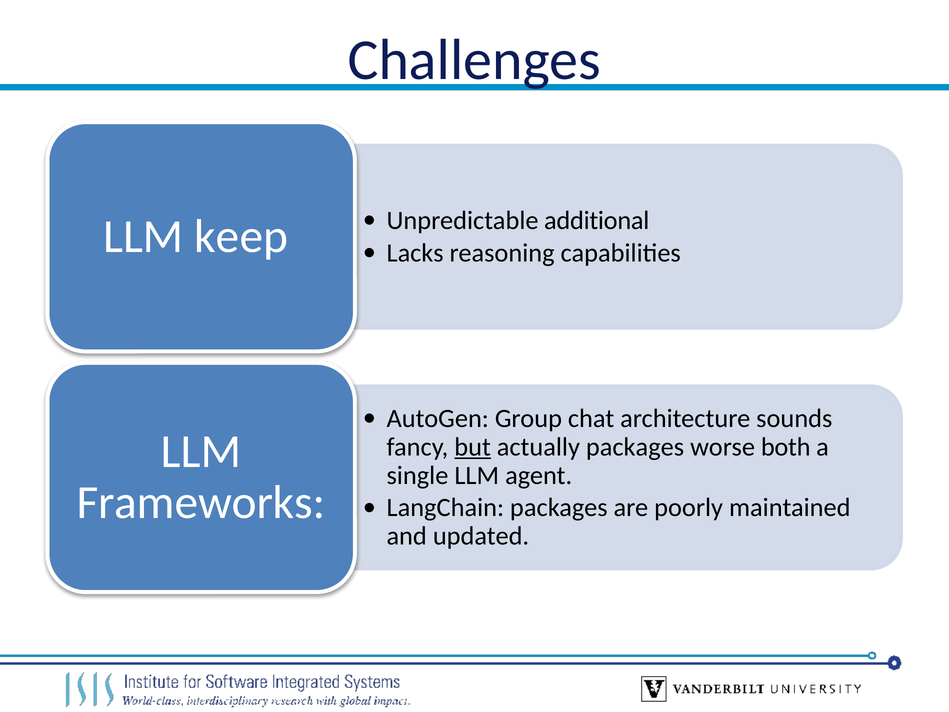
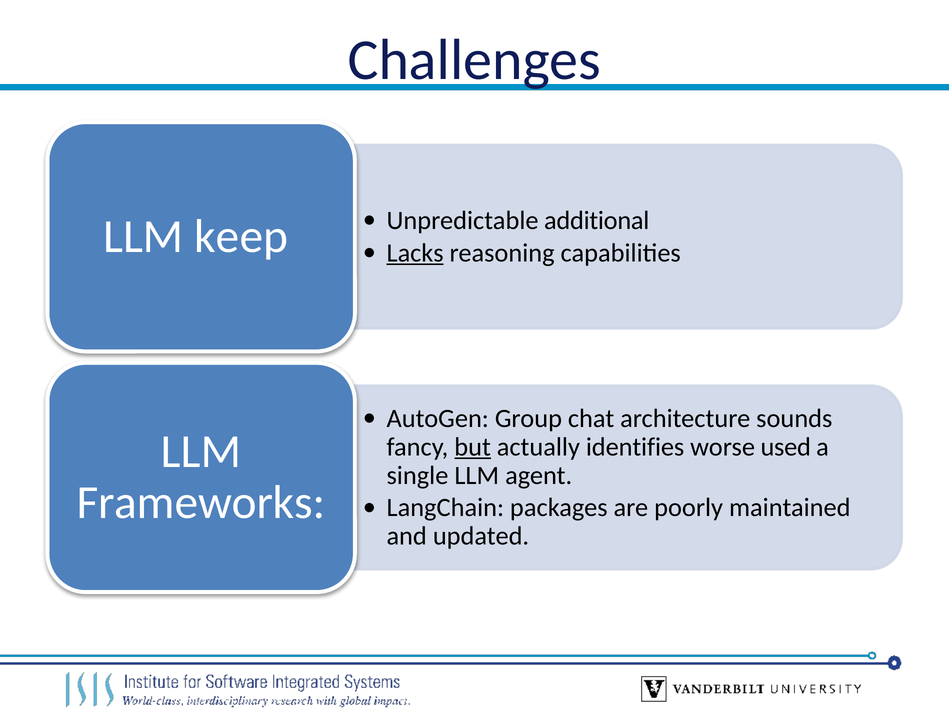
Lacks underline: none -> present (415, 253)
actually packages: packages -> identifies (635, 447)
both: both -> used (786, 447)
